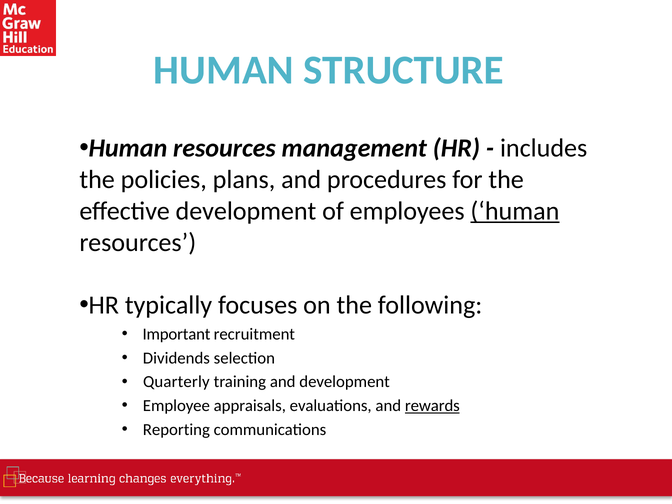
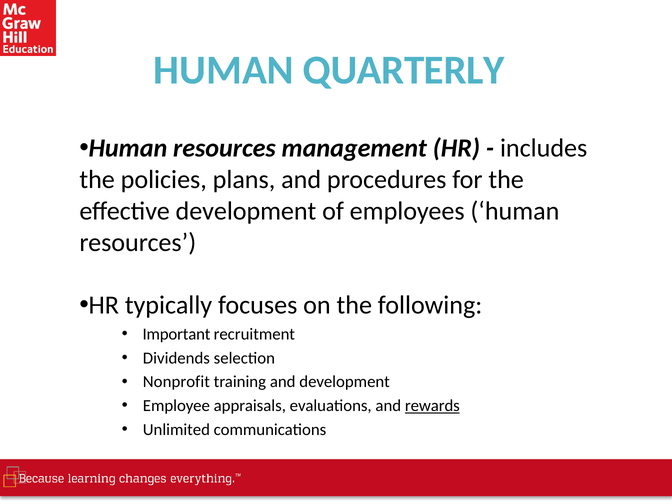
STRUCTURE: STRUCTURE -> QUARTERLY (404, 70)
human underline: present -> none (515, 211)
Quarterly: Quarterly -> Nonprofit (176, 382)
Reporting: Reporting -> Unlimited (176, 430)
